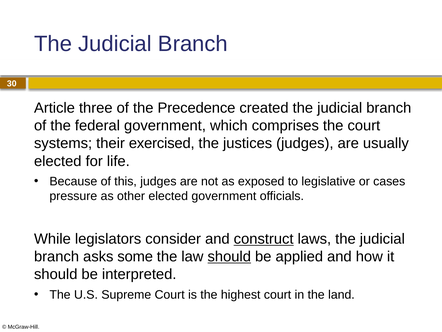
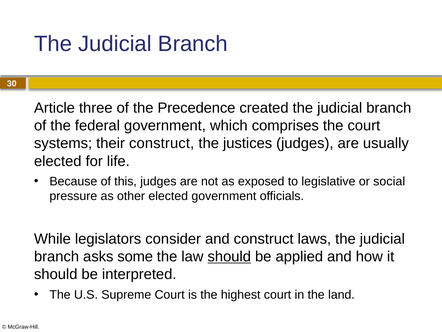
their exercised: exercised -> construct (162, 143)
cases: cases -> social (389, 181)
construct underline: present -> none (264, 239)
